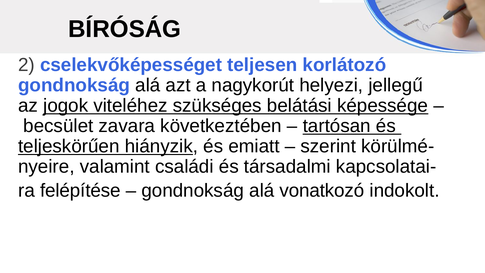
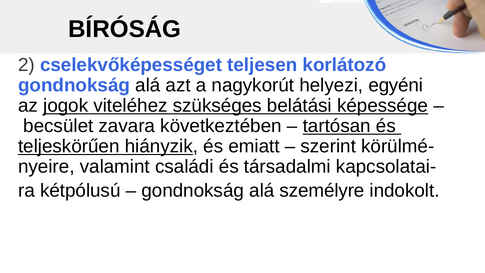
jellegű: jellegű -> egyéni (396, 85)
felépítése: felépítése -> kétpólusú (80, 191)
vonatkozó: vonatkozó -> személyre (322, 191)
